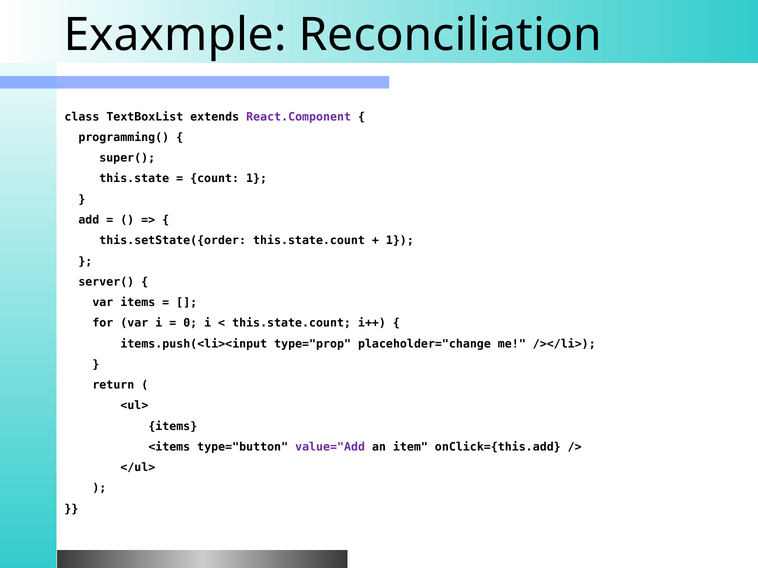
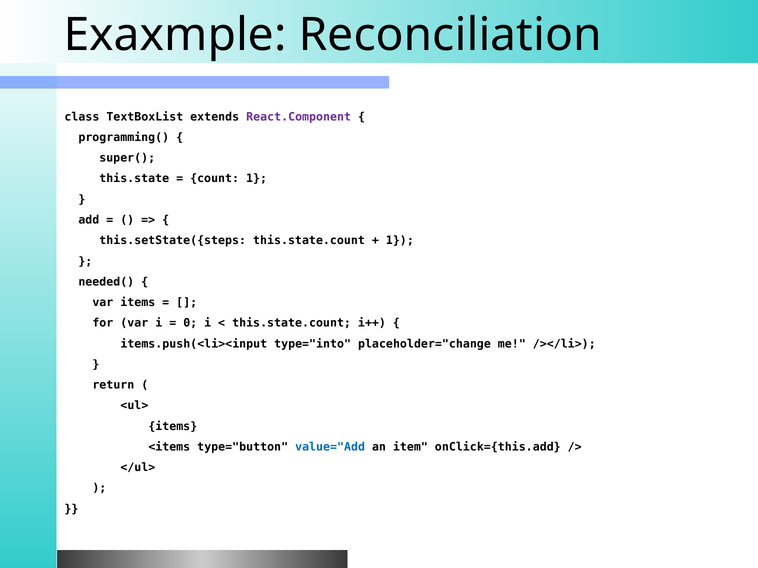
this.setState({order: this.setState({order -> this.setState({steps (173, 241)
server(: server( -> needed( (106, 282)
type="prop: type="prop -> type="into (313, 344)
value="Add colour: purple -> blue (330, 447)
